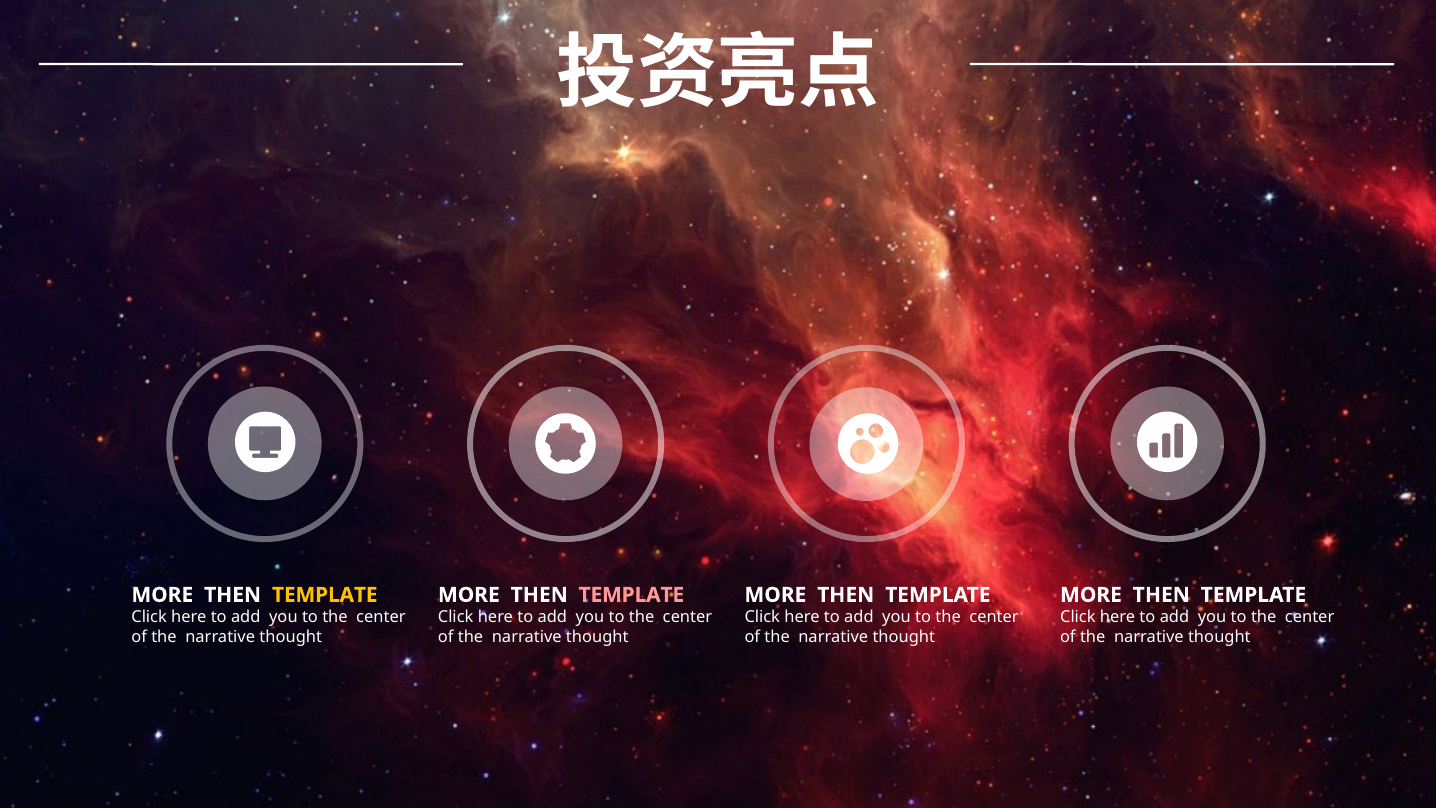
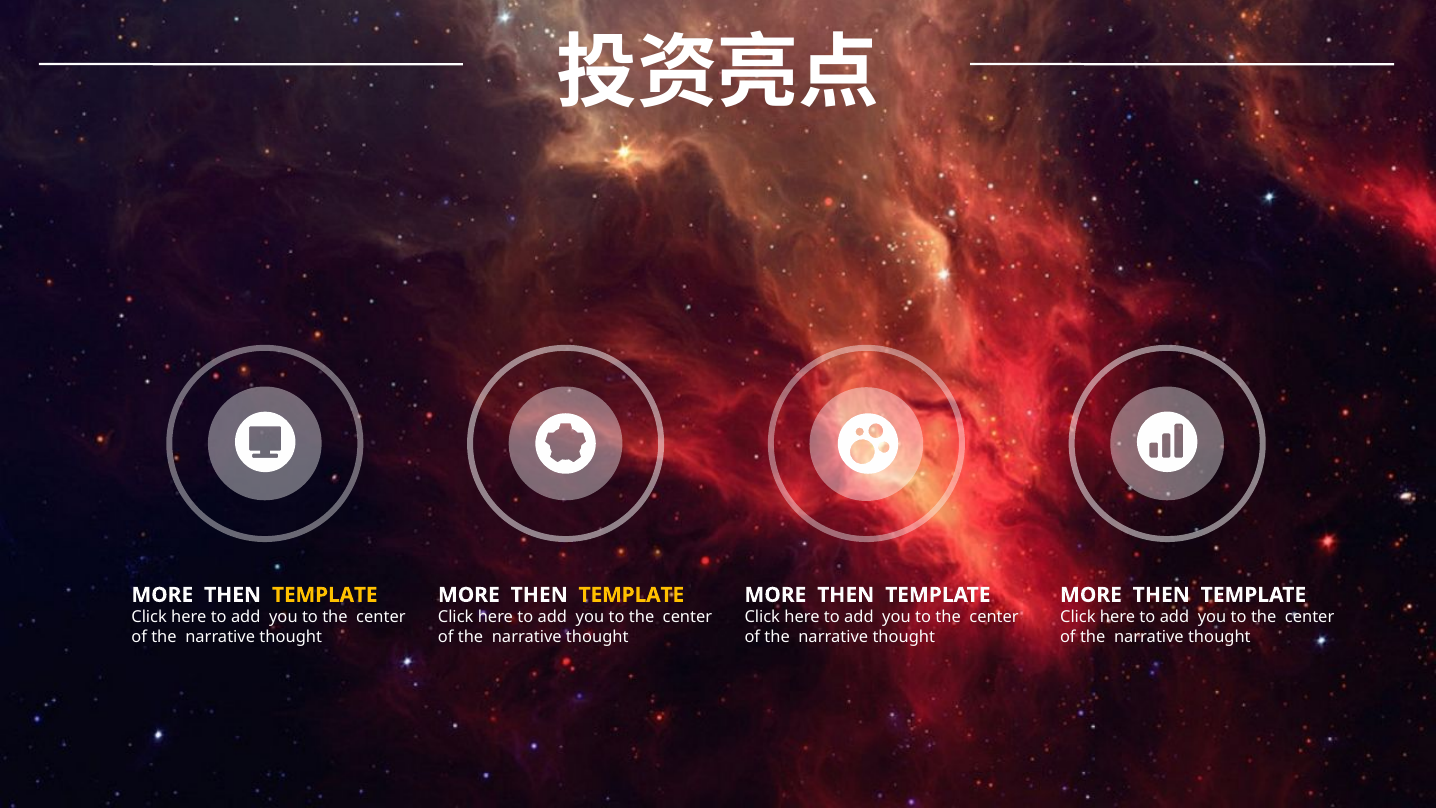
TEMPLATE colour: pink -> yellow (631, 595)
